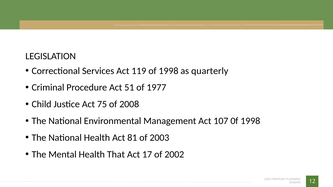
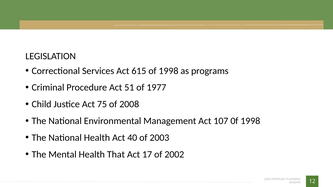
119: 119 -> 615 (139, 71)
quarterly: quarterly -> programs (210, 71)
81: 81 -> 40 (132, 138)
